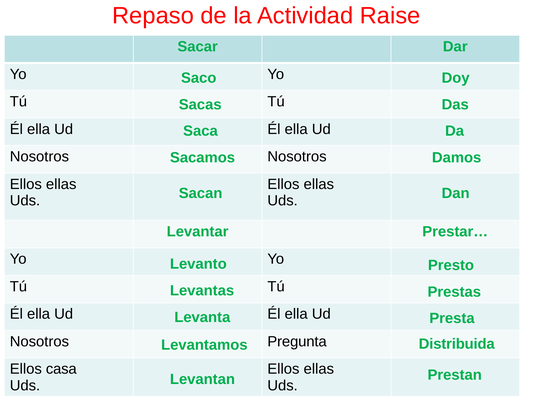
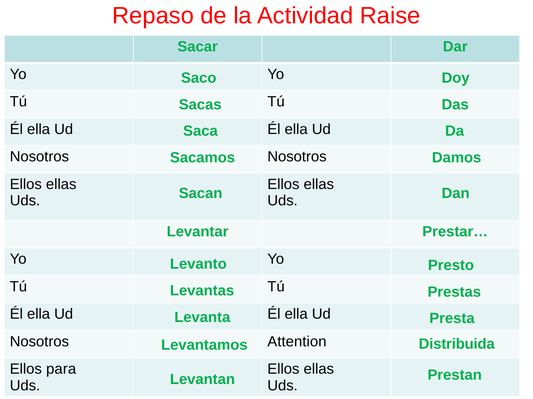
Pregunta: Pregunta -> Attention (297, 342)
casa: casa -> para (61, 370)
